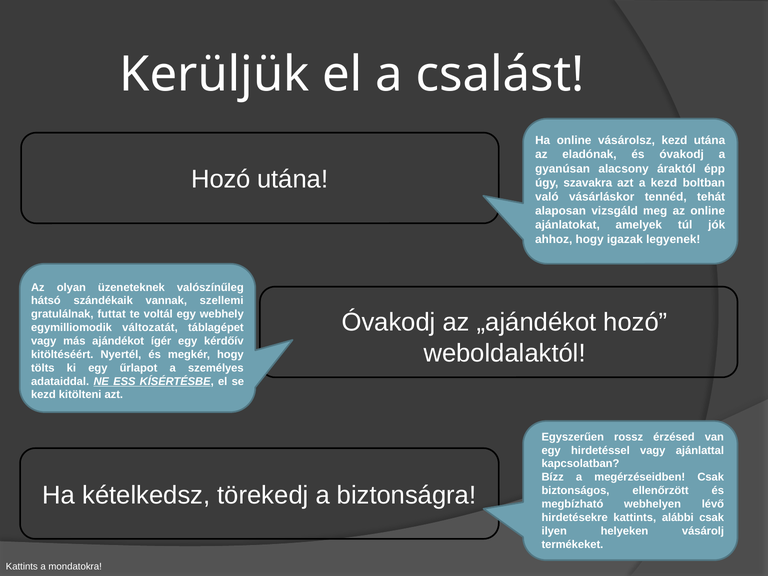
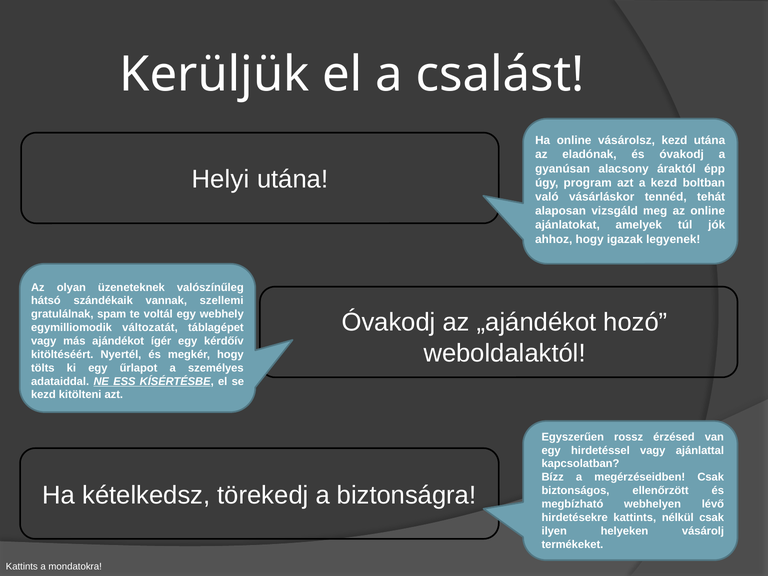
Hozó: Hozó -> Helyi (221, 180)
szavakra: szavakra -> program (588, 183)
futtat: futtat -> spam (112, 314)
alábbi: alábbi -> nélkül (678, 517)
